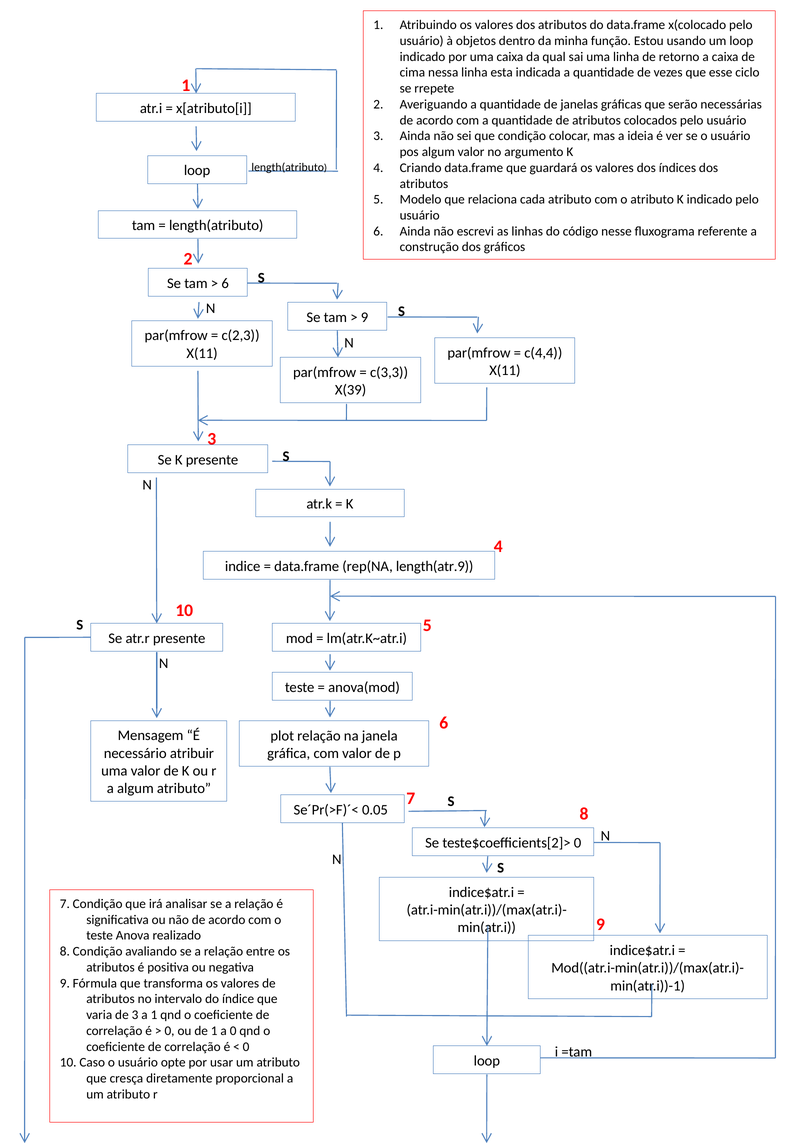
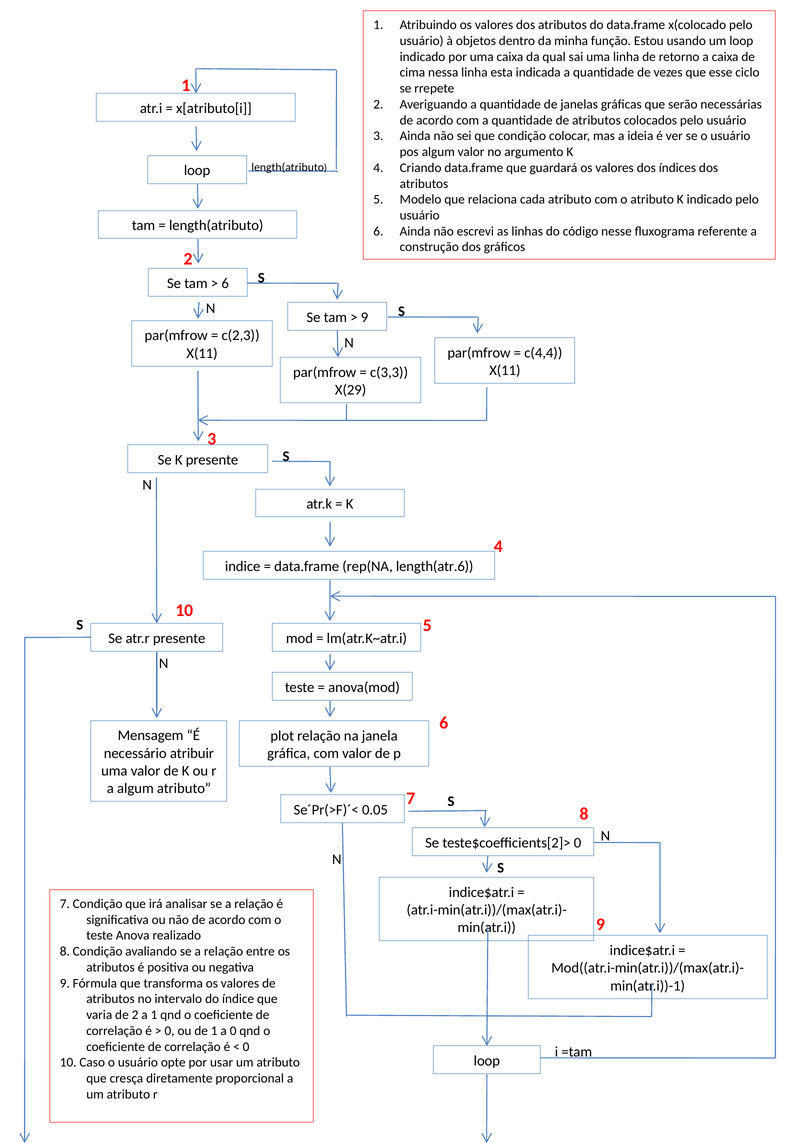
X(39: X(39 -> X(29 (351, 390)
length(atr.9: length(atr.9 -> length(atr.6 (435, 567)
de 3: 3 -> 2 (135, 1016)
